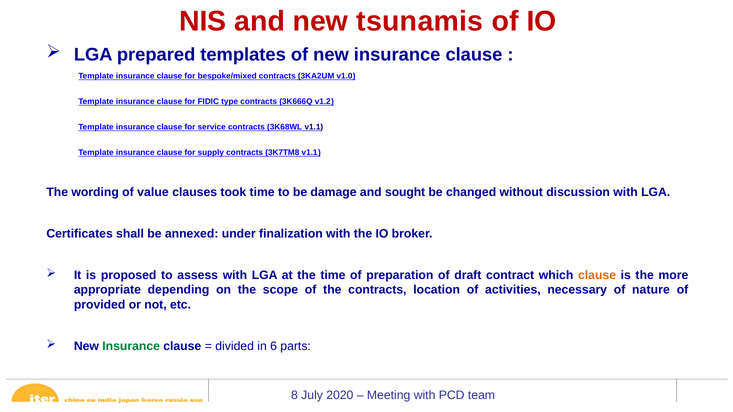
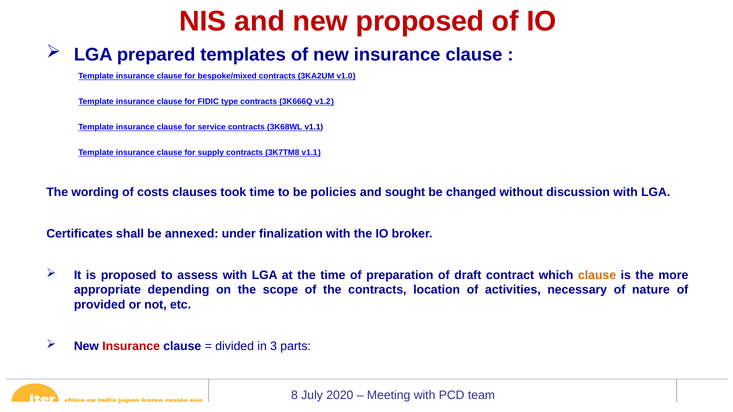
new tsunamis: tsunamis -> proposed (420, 21)
value: value -> costs (153, 192)
damage: damage -> policies (333, 192)
Insurance colour: green -> red (131, 346)
6: 6 -> 3 (274, 346)
